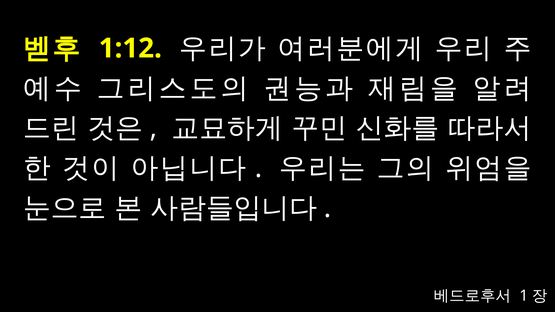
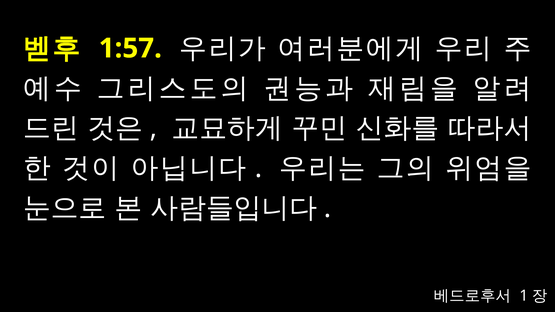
1:12: 1:12 -> 1:57 (130, 48)
